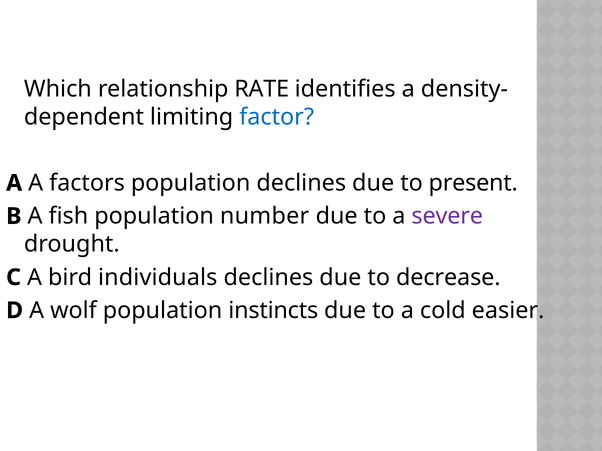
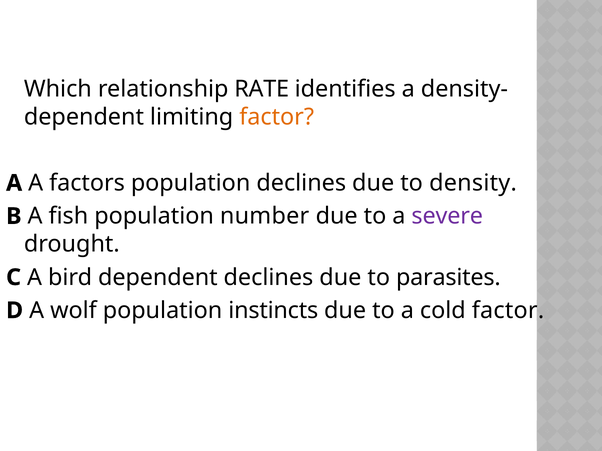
factor colour: blue -> orange (277, 117)
present: present -> density (473, 183)
bird individuals: individuals -> dependent (158, 278)
decrease: decrease -> parasites (448, 278)
cold easier: easier -> factor (508, 311)
